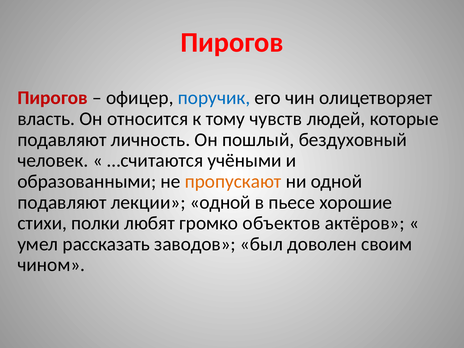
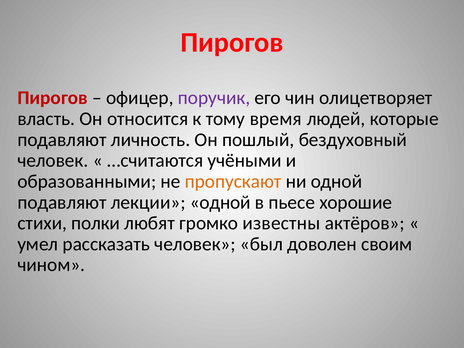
поручик colour: blue -> purple (214, 98)
чувств: чувств -> время (276, 119)
объектов: объектов -> известны (281, 223)
рассказать заводов: заводов -> человек (195, 244)
